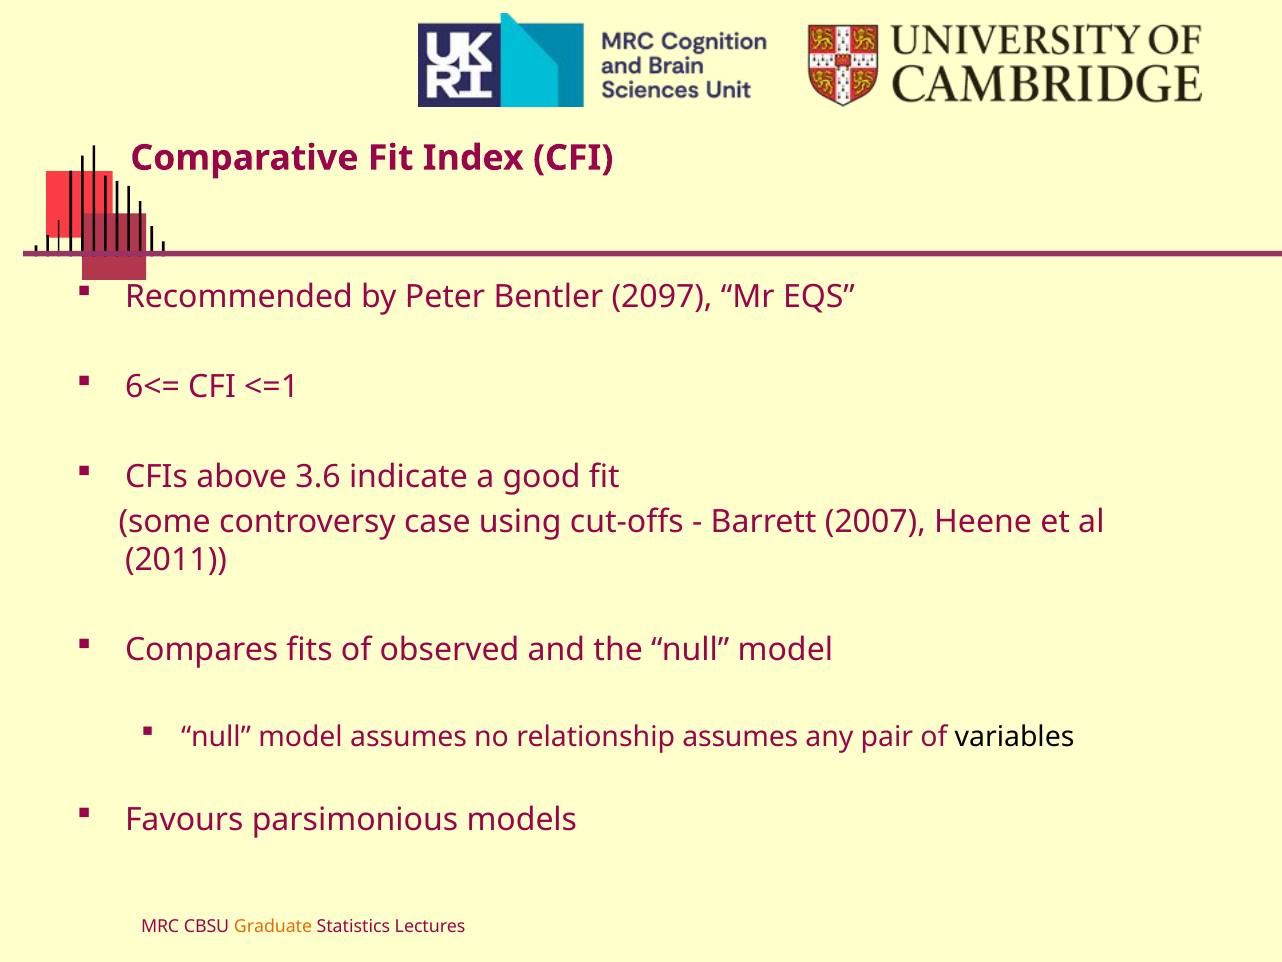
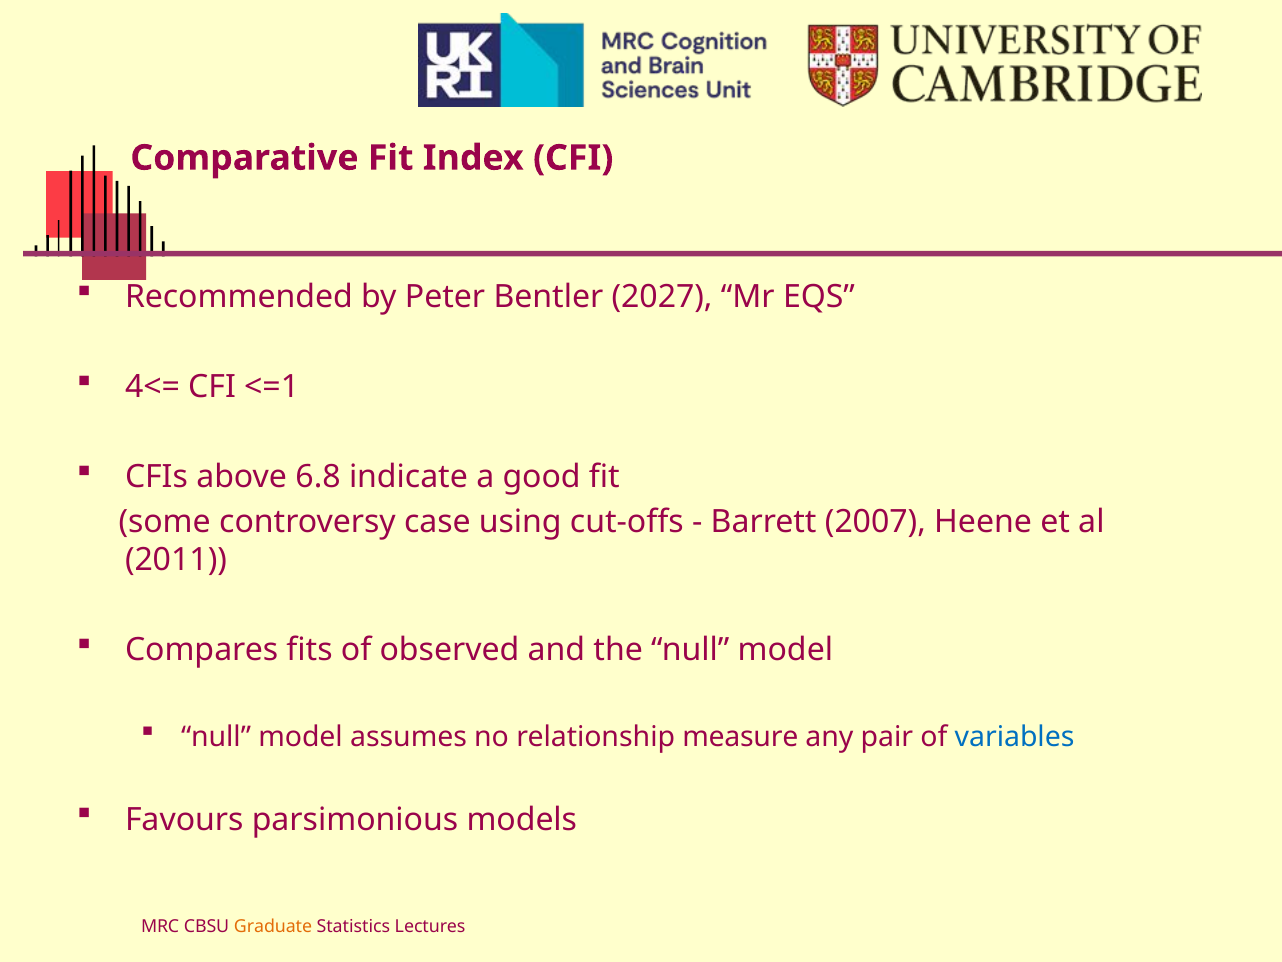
2097: 2097 -> 2027 (662, 297)
6<=: 6<= -> 4<= (152, 387)
3.6: 3.6 -> 6.8 (318, 477)
relationship assumes: assumes -> measure (740, 736)
variables colour: black -> blue (1015, 736)
